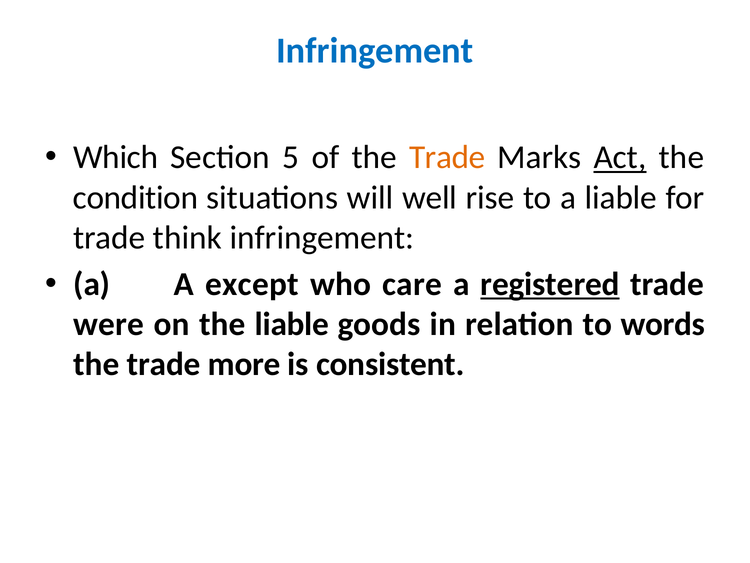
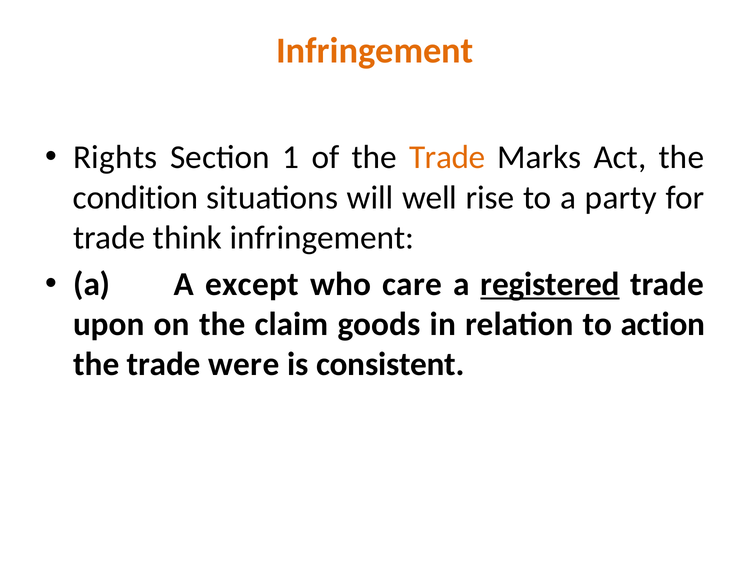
Infringement colour: blue -> orange (375, 51)
Which: Which -> Rights (115, 157)
5: 5 -> 1 (291, 157)
Act underline: present -> none (620, 157)
a liable: liable -> party (621, 197)
were: were -> upon (109, 324)
the liable: liable -> claim (292, 324)
words: words -> action (663, 324)
more: more -> were (244, 364)
